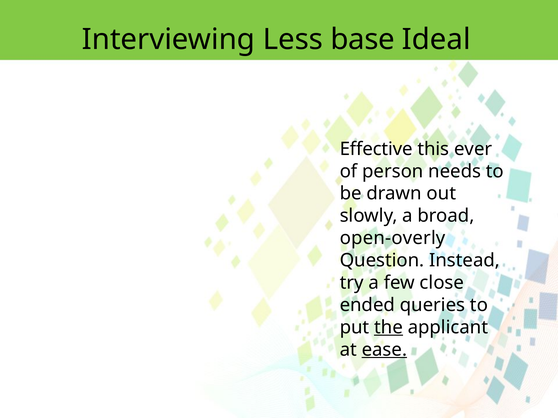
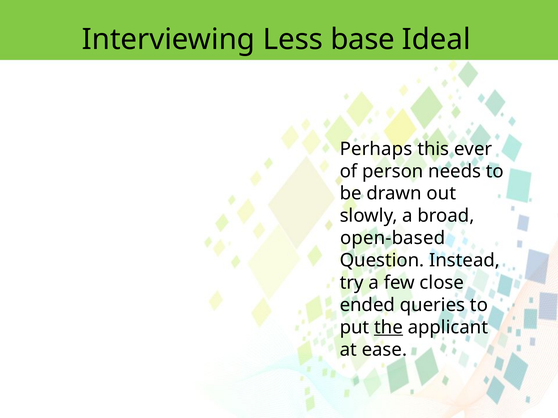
Effective: Effective -> Perhaps (376, 149)
open-overly: open-overly -> open-based (393, 238)
ease underline: present -> none (384, 350)
